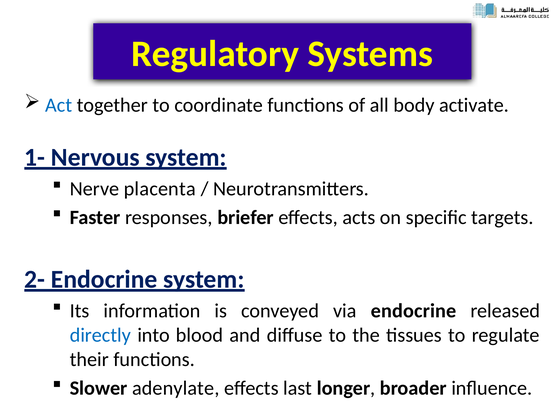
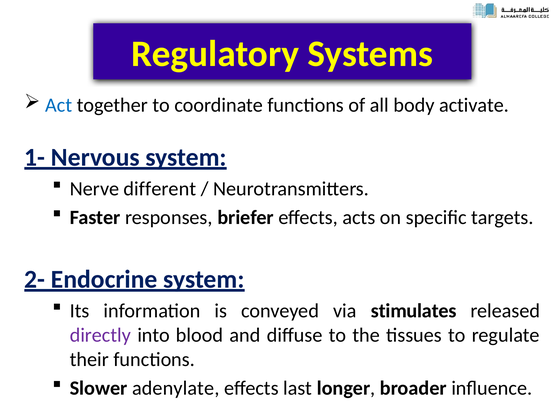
placenta: placenta -> different (160, 189)
via endocrine: endocrine -> stimulates (414, 311)
directly colour: blue -> purple (100, 335)
